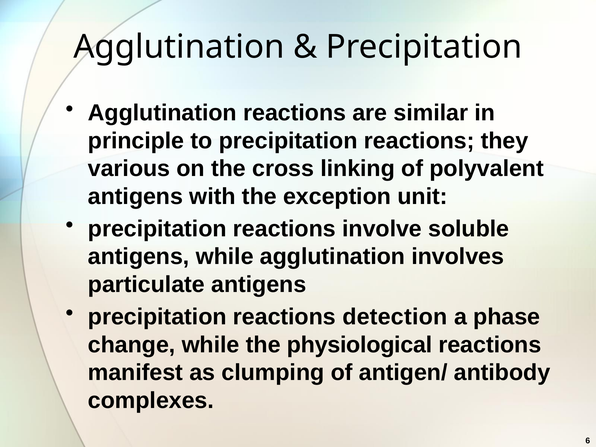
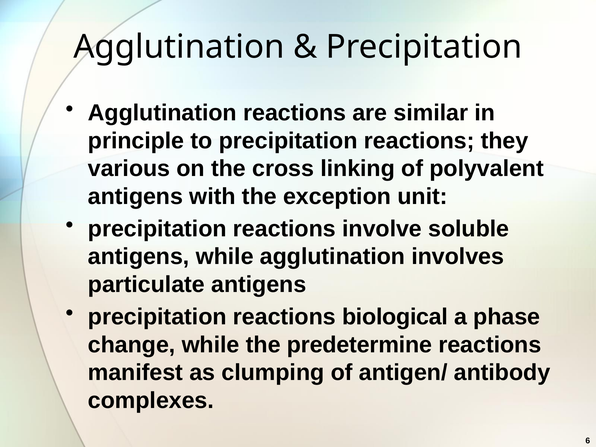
detection: detection -> biological (395, 317)
physiological: physiological -> predetermine (360, 345)
